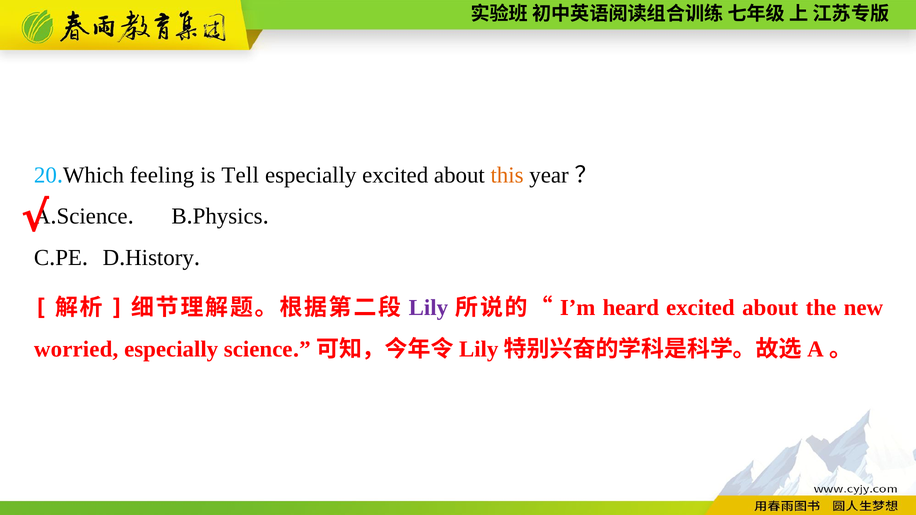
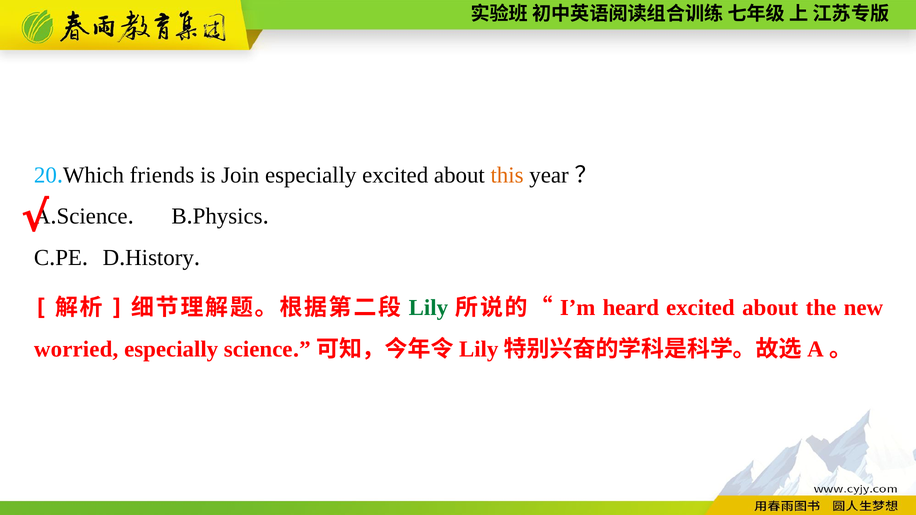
feeling: feeling -> friends (162, 175)
Tell: Tell -> Join (240, 175)
Lily colour: purple -> green (428, 308)
